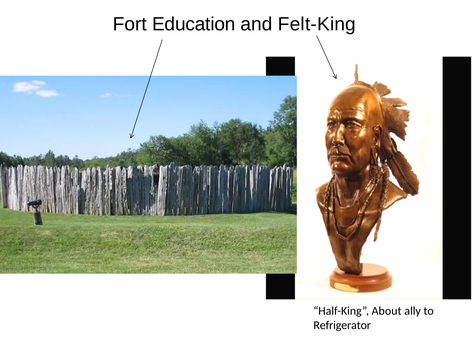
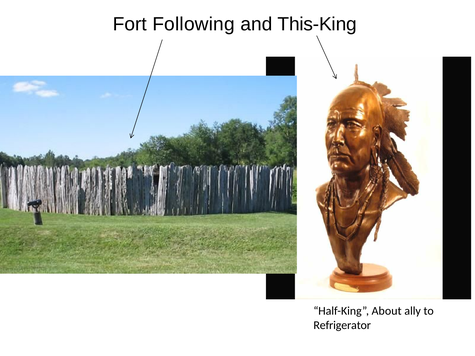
Education: Education -> Following (194, 24)
Felt-King: Felt-King -> This-King (317, 24)
